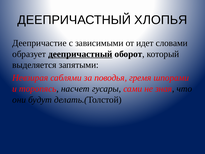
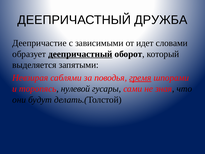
ХЛОПЬЯ: ХЛОПЬЯ -> ДРУЖБА (161, 20)
гремя underline: none -> present (140, 78)
насчет: насчет -> нулевой (75, 89)
